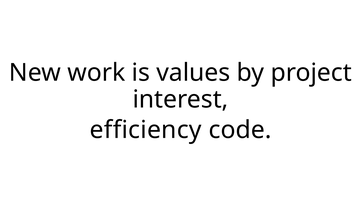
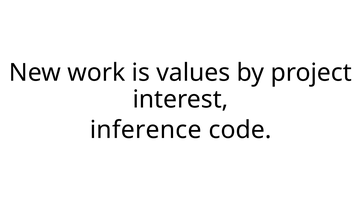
efficiency: efficiency -> inference (146, 130)
